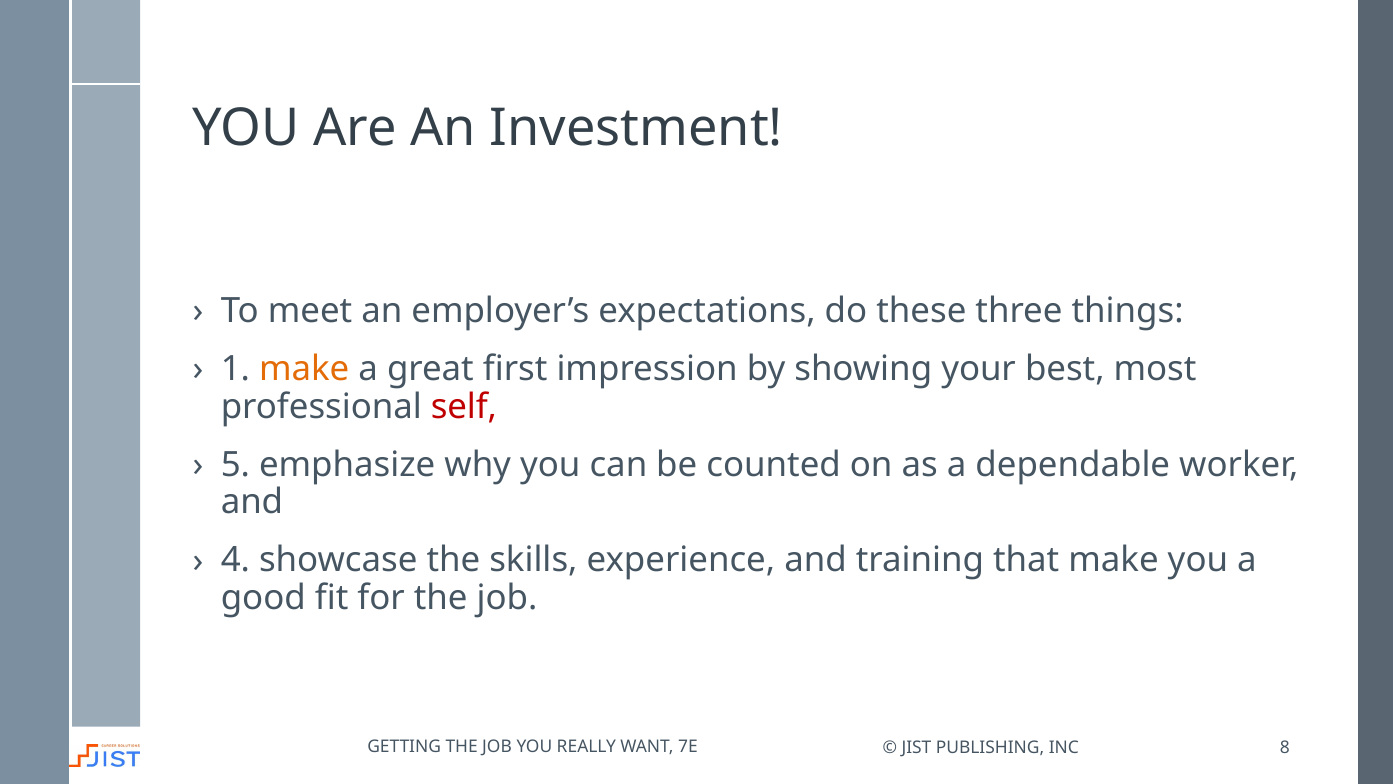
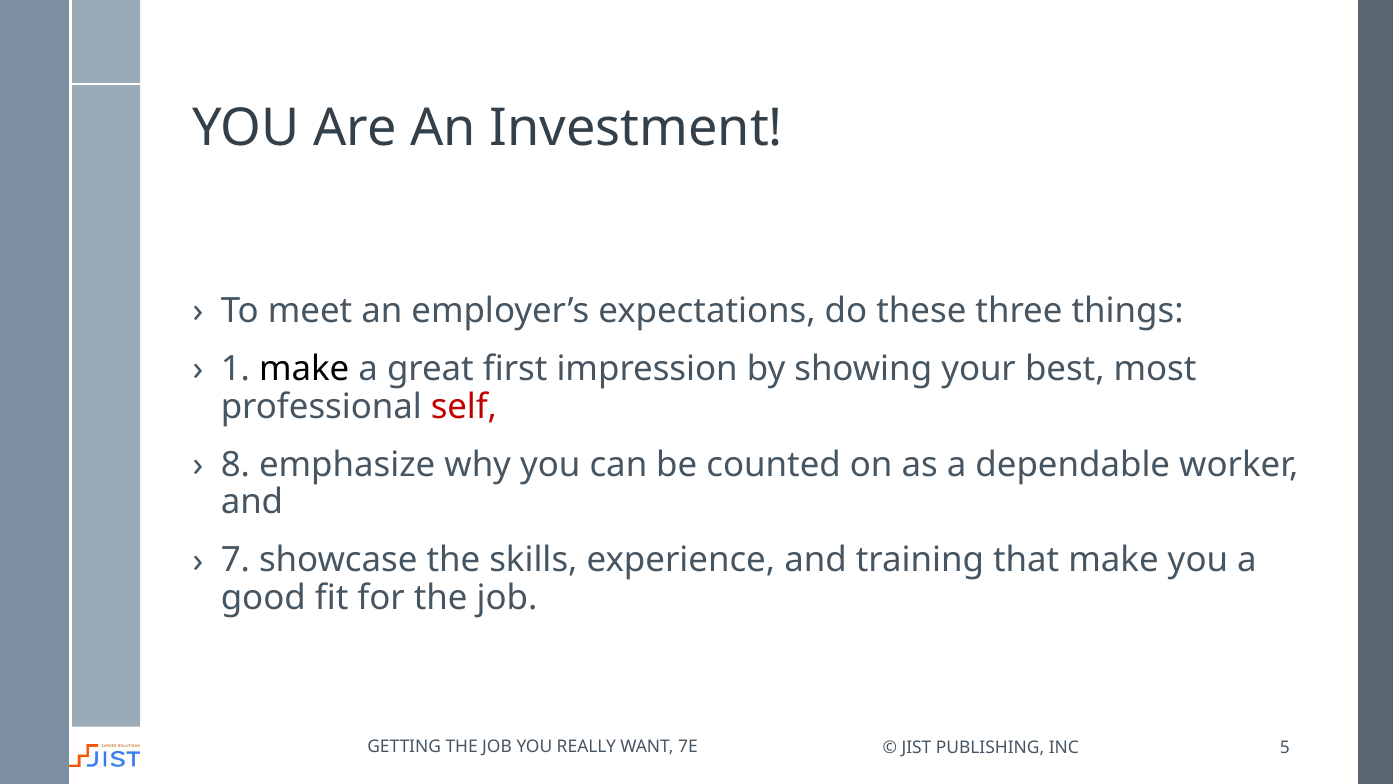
make colour: orange -> black (304, 369)
5: 5 -> 8 (235, 465)
4: 4 -> 7 (235, 560)
8: 8 -> 5 (1285, 747)
